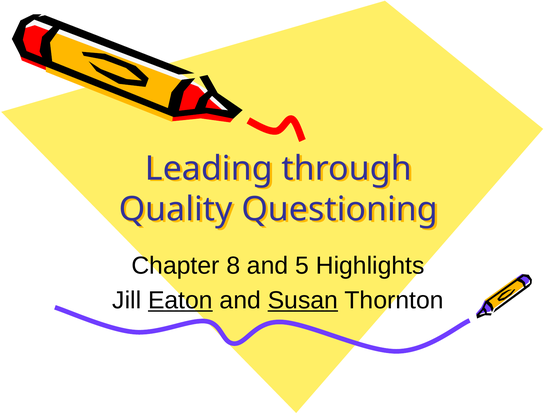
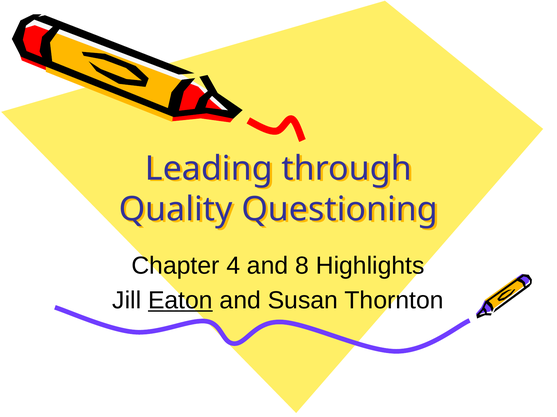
8: 8 -> 4 (233, 266)
5: 5 -> 8 (302, 266)
Susan underline: present -> none (303, 301)
